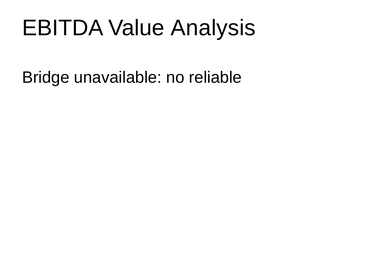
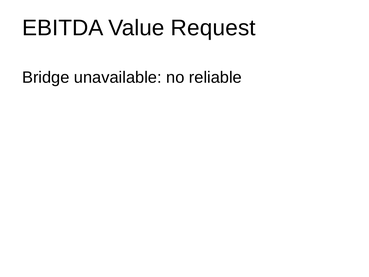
Analysis: Analysis -> Request (213, 28)
